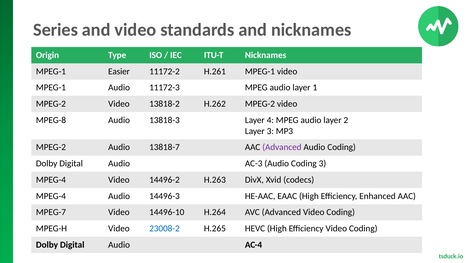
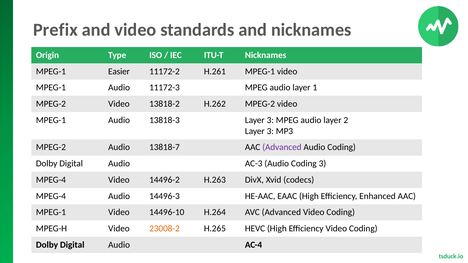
Series: Series -> Prefix (55, 30)
MPEG-8: MPEG-8 -> MPEG-1 (51, 120)
13818-3 Layer 4: 4 -> 3 (270, 120)
MPEG-7: MPEG-7 -> MPEG-1 (51, 212)
23008-2 colour: blue -> orange (164, 229)
